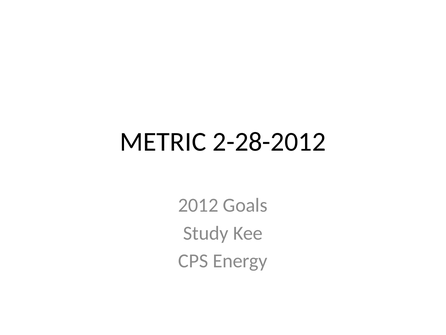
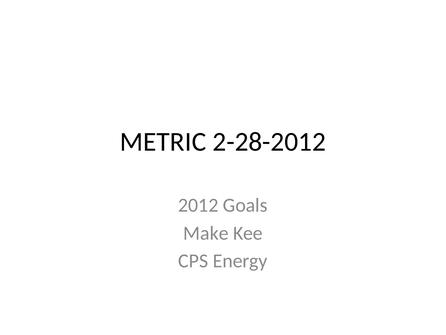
Study: Study -> Make (206, 233)
